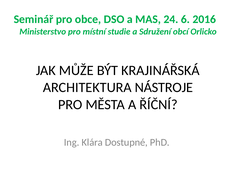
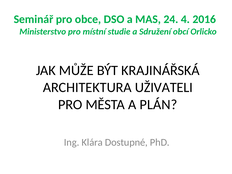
6: 6 -> 4 (185, 19)
NÁSTROJE: NÁSTROJE -> UŽIVATELI (164, 87)
ŘÍČNÍ: ŘÍČNÍ -> PLÁN (158, 105)
